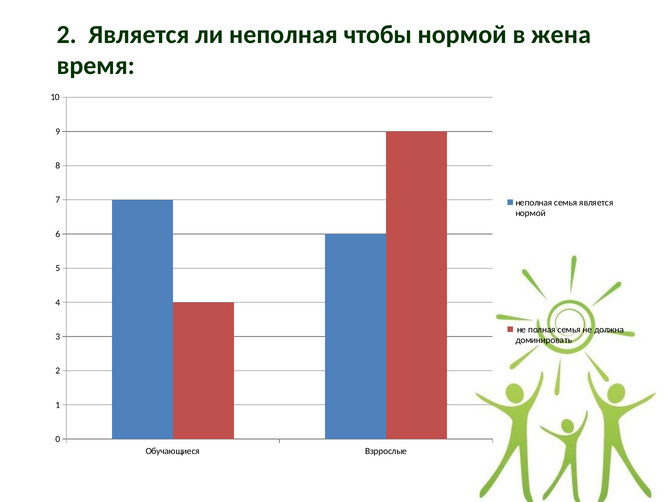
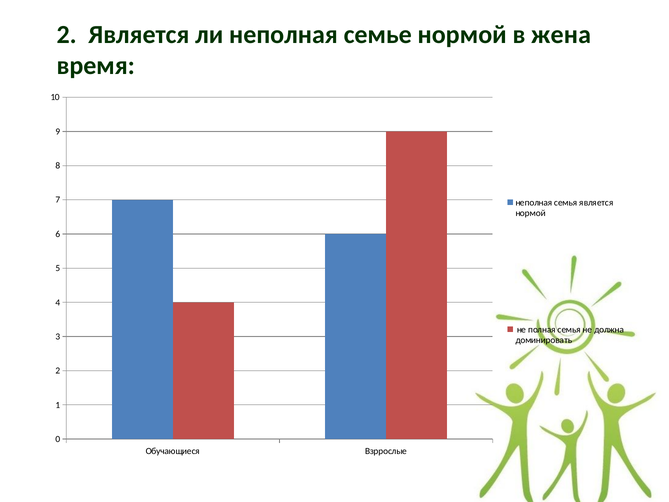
чтобы: чтобы -> семье (378, 35)
